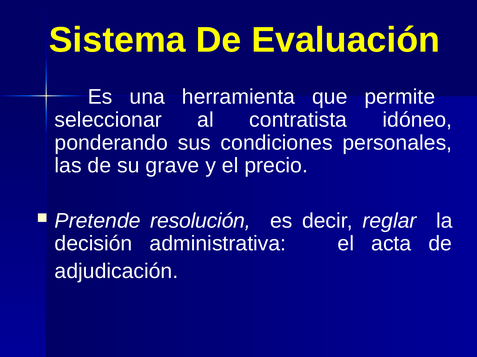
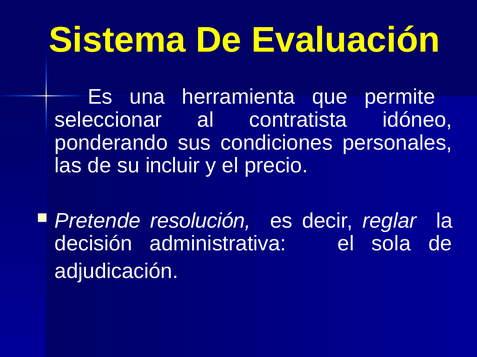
grave: grave -> incluir (173, 166)
acta: acta -> sola (391, 244)
